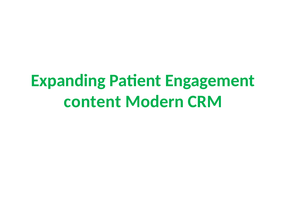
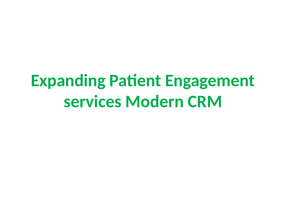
content: content -> services (93, 101)
